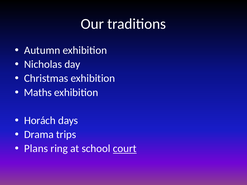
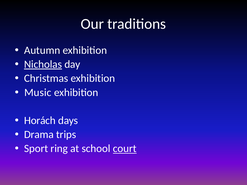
Nicholas underline: none -> present (43, 64)
Maths: Maths -> Music (38, 93)
Plans: Plans -> Sport (36, 149)
